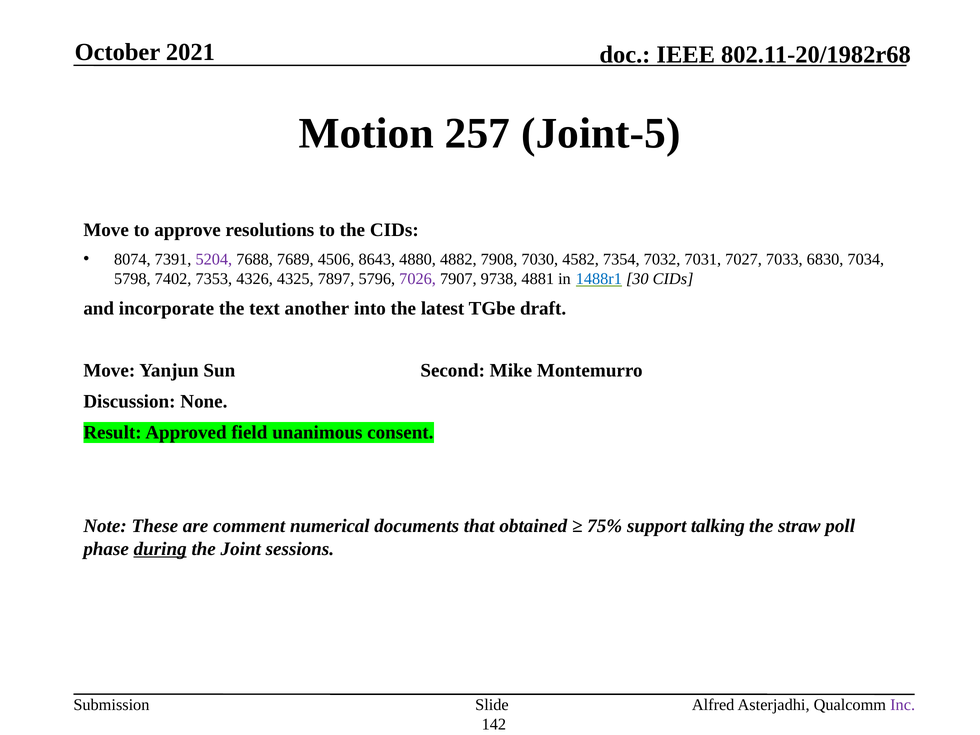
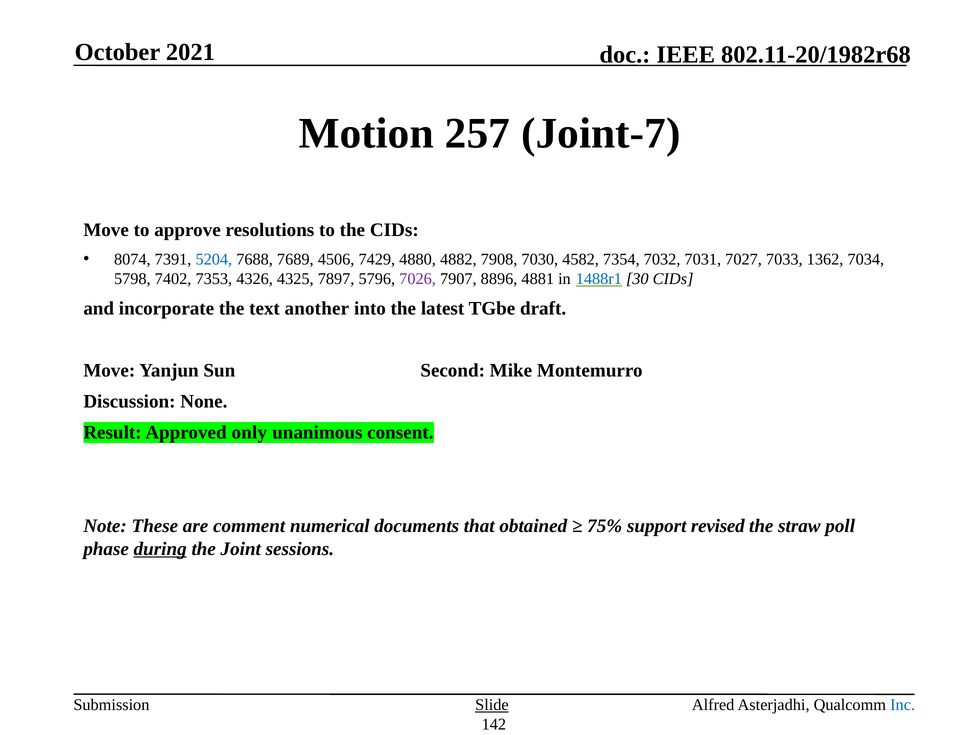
Joint-5: Joint-5 -> Joint-7 (601, 134)
5204 colour: purple -> blue (214, 259)
8643: 8643 -> 7429 (377, 259)
6830: 6830 -> 1362 (825, 259)
9738: 9738 -> 8896 (499, 279)
field: field -> only (249, 433)
talking: talking -> revised (718, 526)
Slide underline: none -> present (492, 705)
Inc colour: purple -> blue (903, 705)
